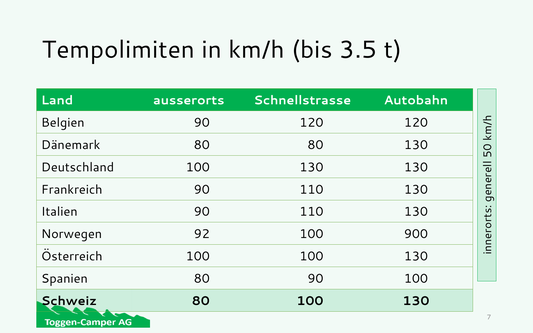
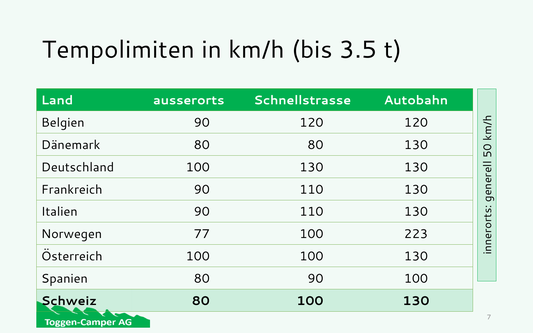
92: 92 -> 77 (202, 234)
900: 900 -> 223 (416, 234)
